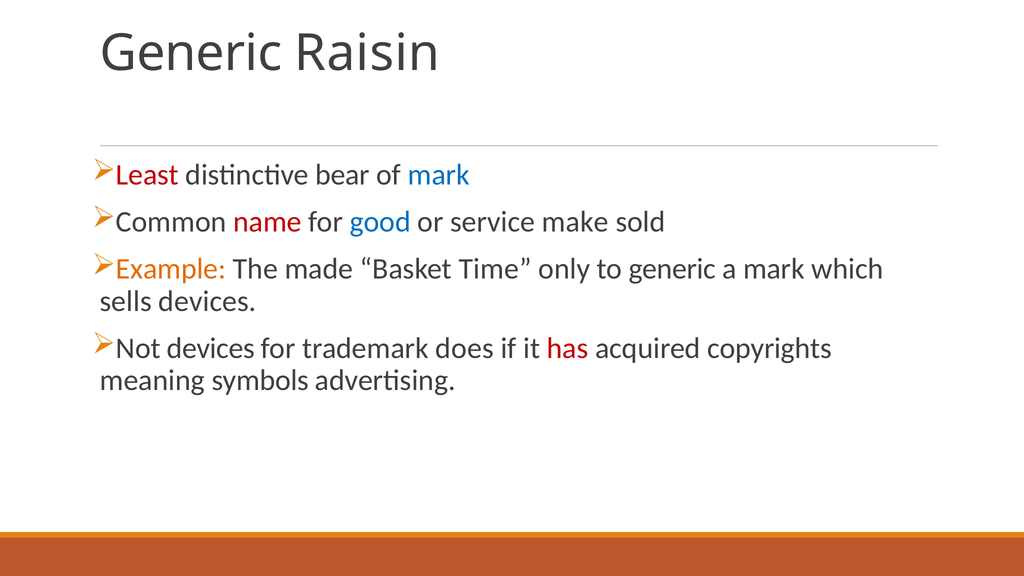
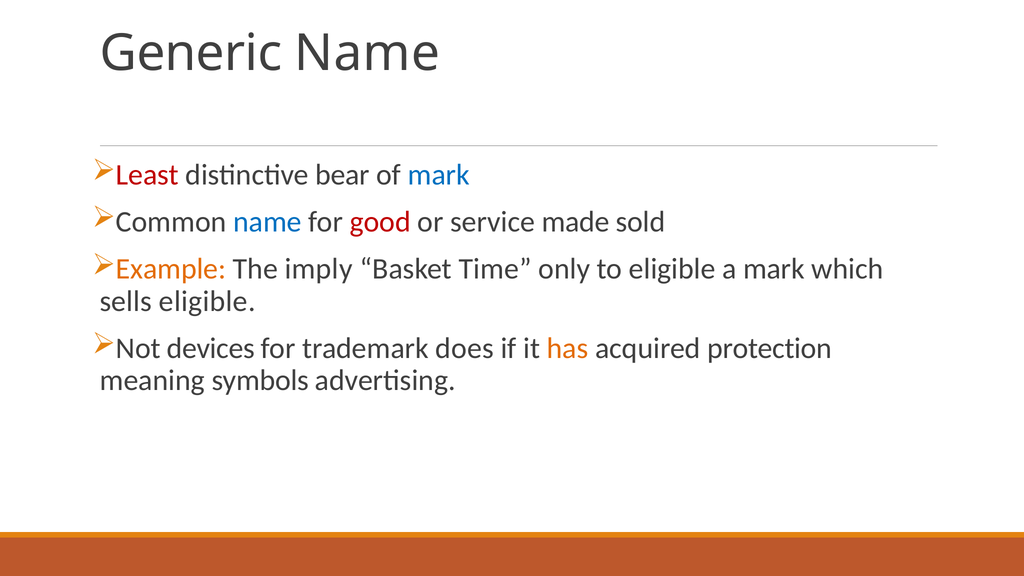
Generic Raisin: Raisin -> Name (367, 53)
name colour: red -> blue (267, 222)
good colour: blue -> red (380, 222)
make: make -> made (576, 222)
made: made -> imply (319, 269)
to generic: generic -> eligible (672, 269)
sells devices: devices -> eligible (207, 301)
has colour: red -> orange (568, 348)
copyrights: copyrights -> protection (770, 348)
